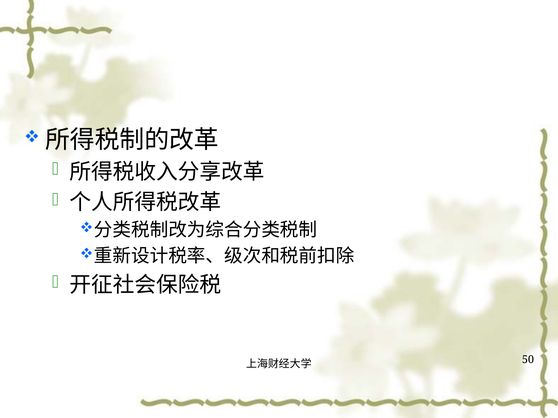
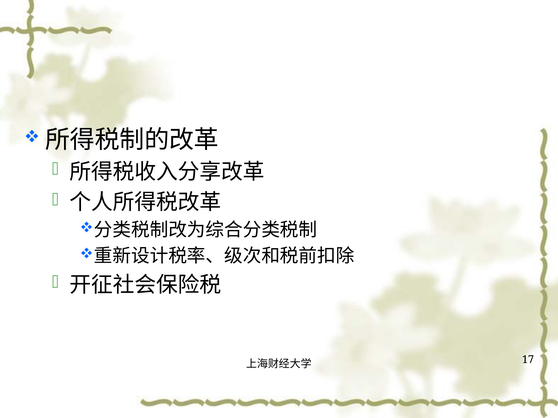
50: 50 -> 17 (528, 360)
